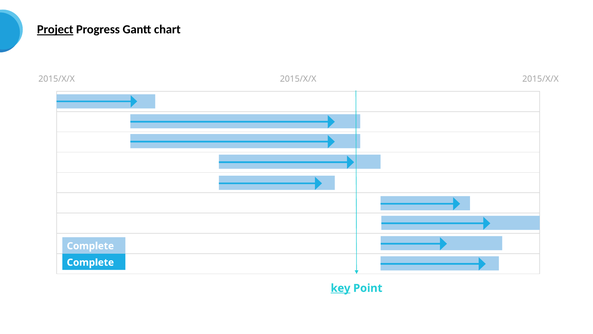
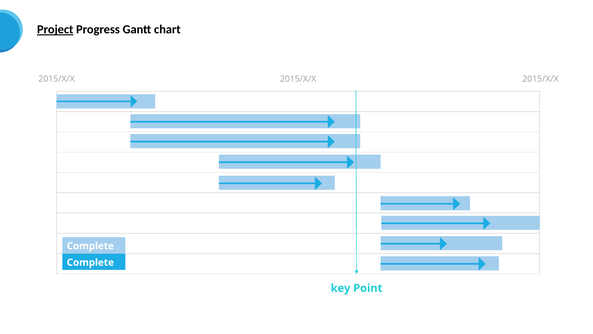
key underline: present -> none (341, 288)
